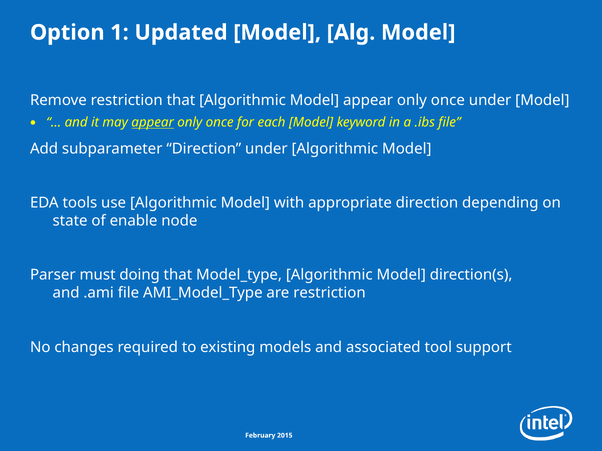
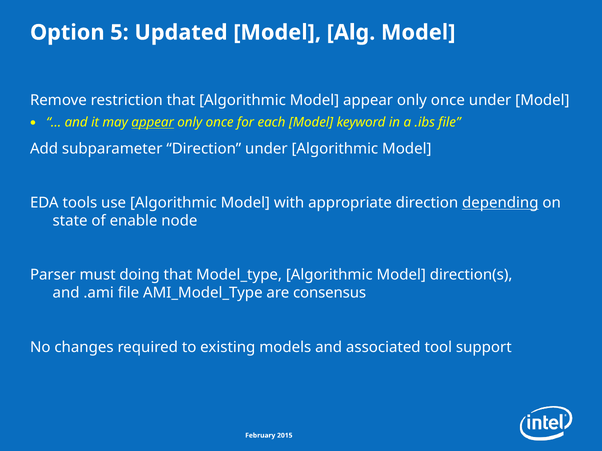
1: 1 -> 5 (119, 33)
depending underline: none -> present (500, 203)
are restriction: restriction -> consensus (330, 293)
